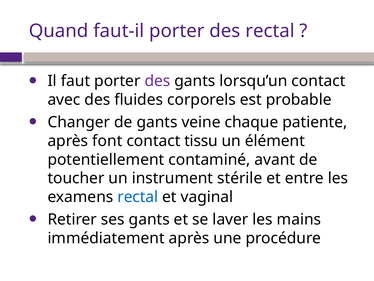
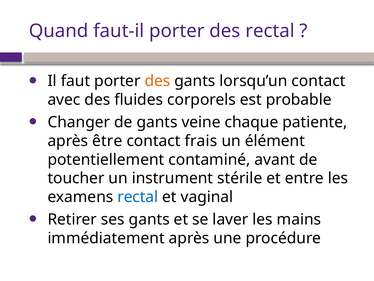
des colour: purple -> orange (157, 81)
font: font -> être (107, 141)
tissu: tissu -> frais (201, 141)
